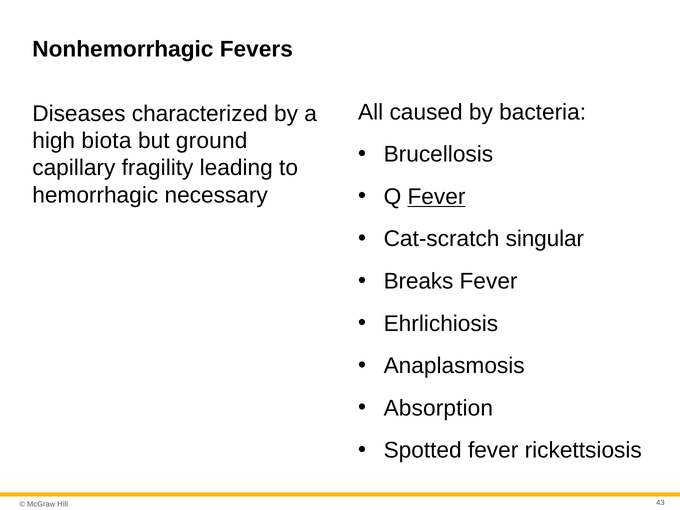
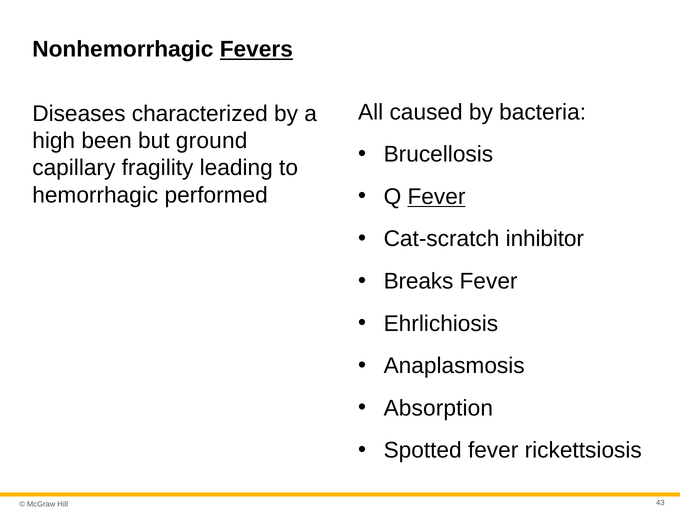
Fevers underline: none -> present (256, 49)
biota: biota -> been (107, 141)
necessary: necessary -> performed (216, 195)
singular: singular -> inhibitor (545, 239)
